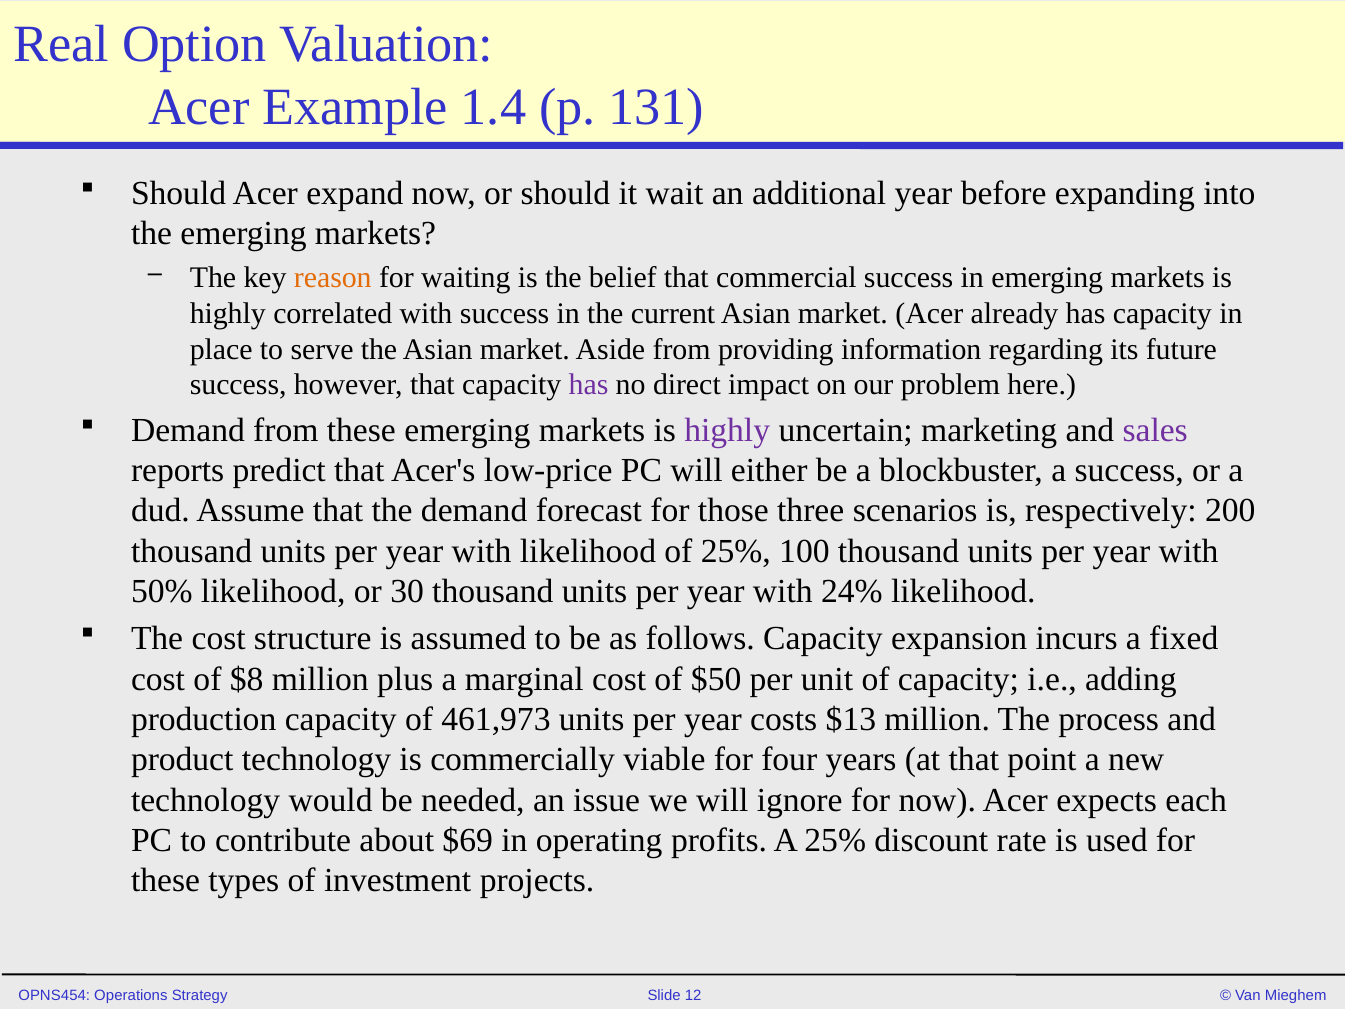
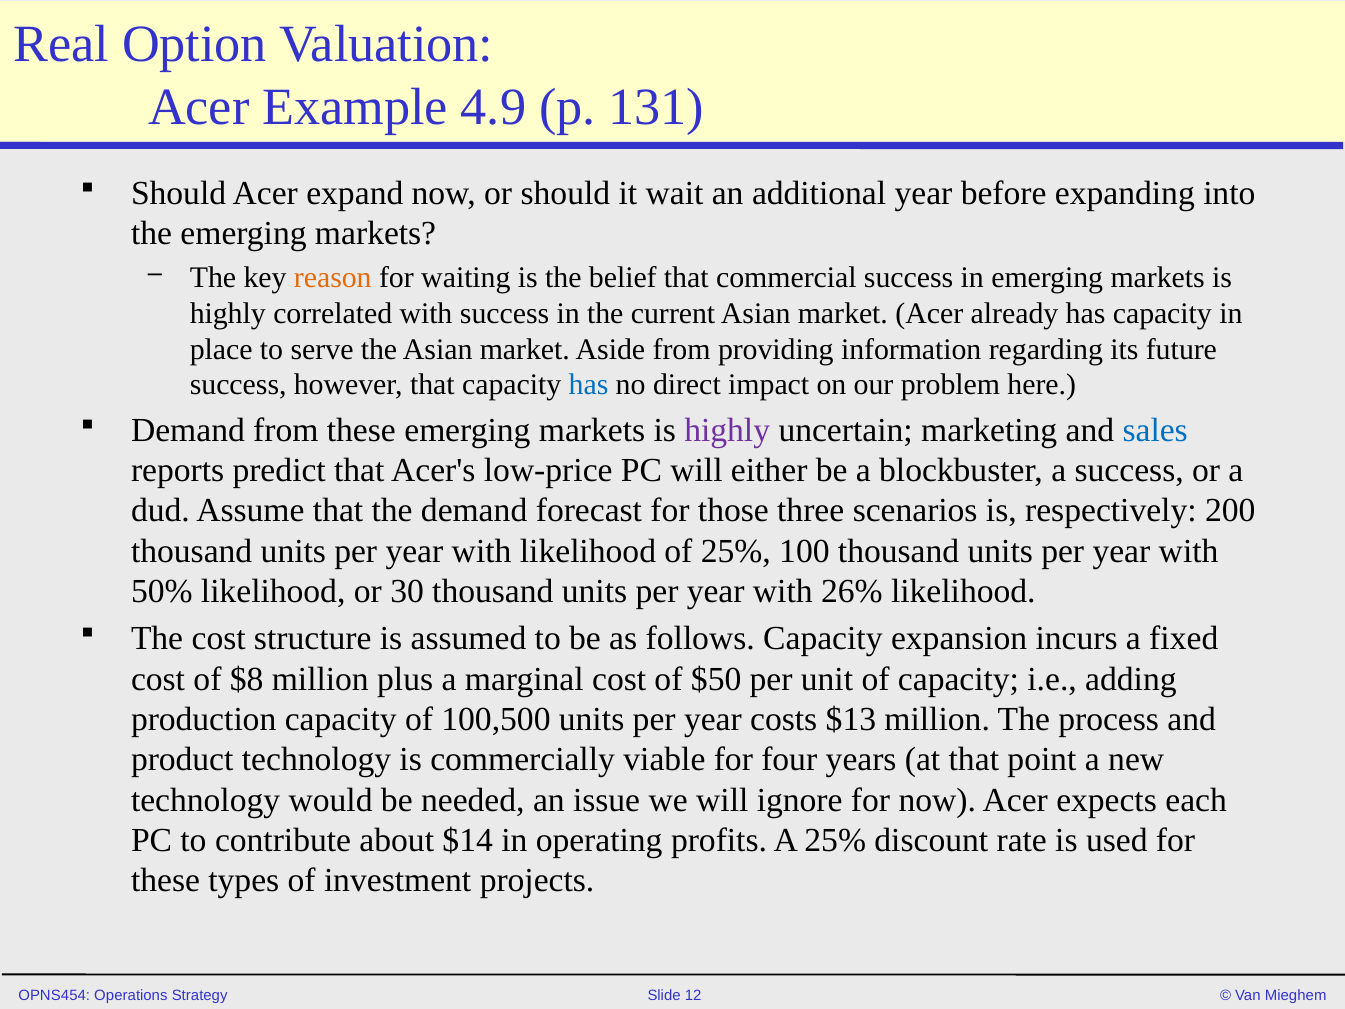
1.4: 1.4 -> 4.9 (494, 107)
has colour: purple -> blue (589, 385)
sales colour: purple -> blue (1155, 430)
24%: 24% -> 26% (852, 591)
461,973: 461,973 -> 100,500 (496, 719)
$69: $69 -> $14 (468, 840)
